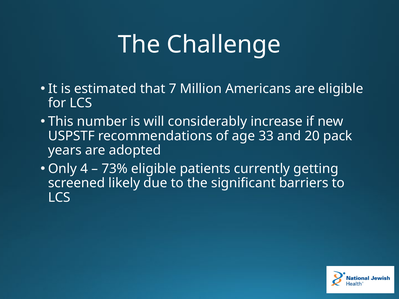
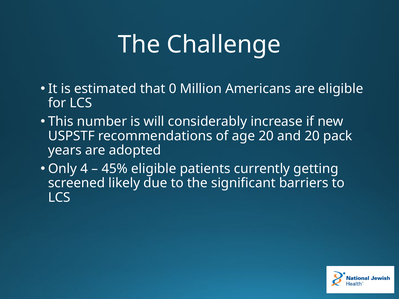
7: 7 -> 0 (173, 89)
age 33: 33 -> 20 (266, 136)
73%: 73% -> 45% (115, 169)
